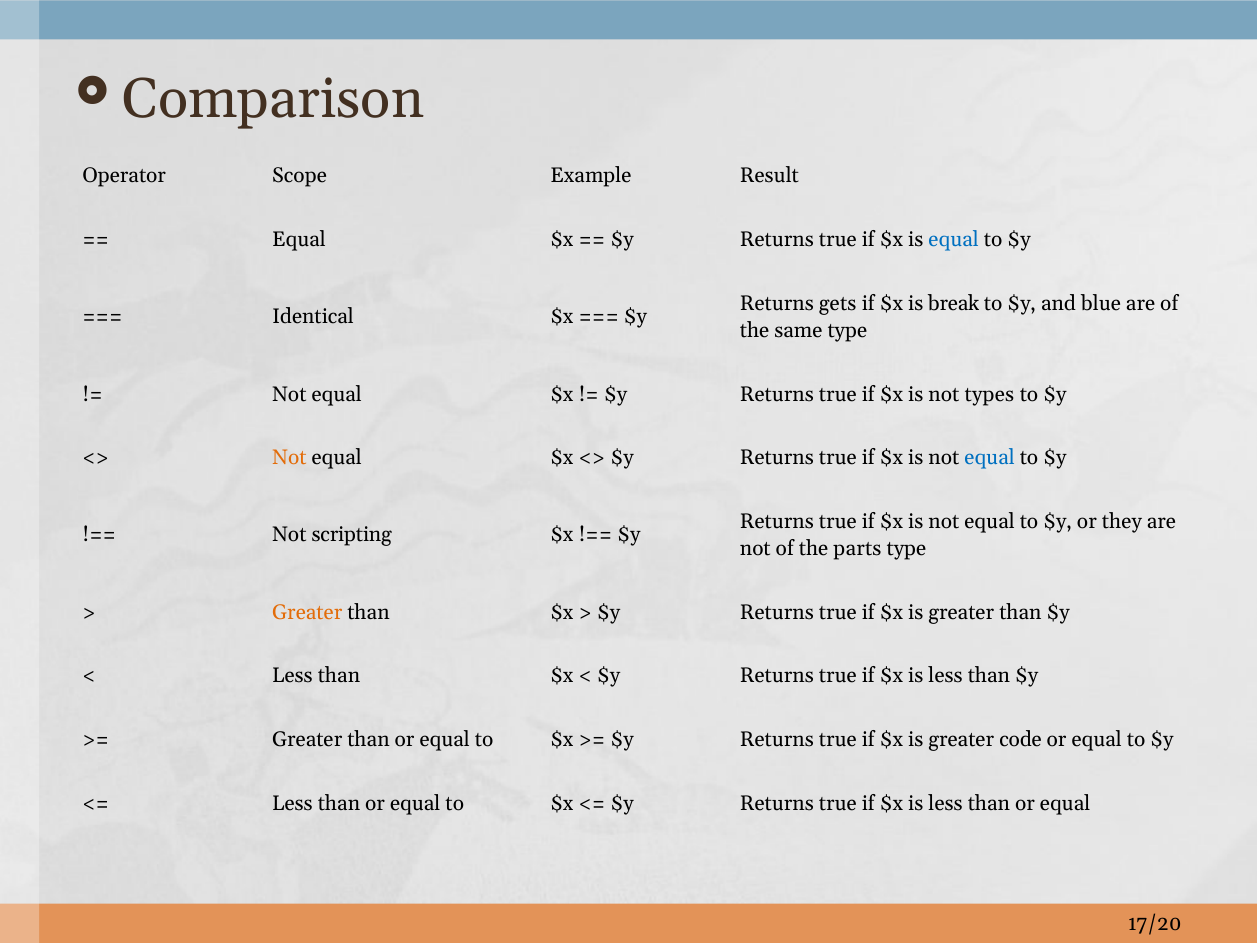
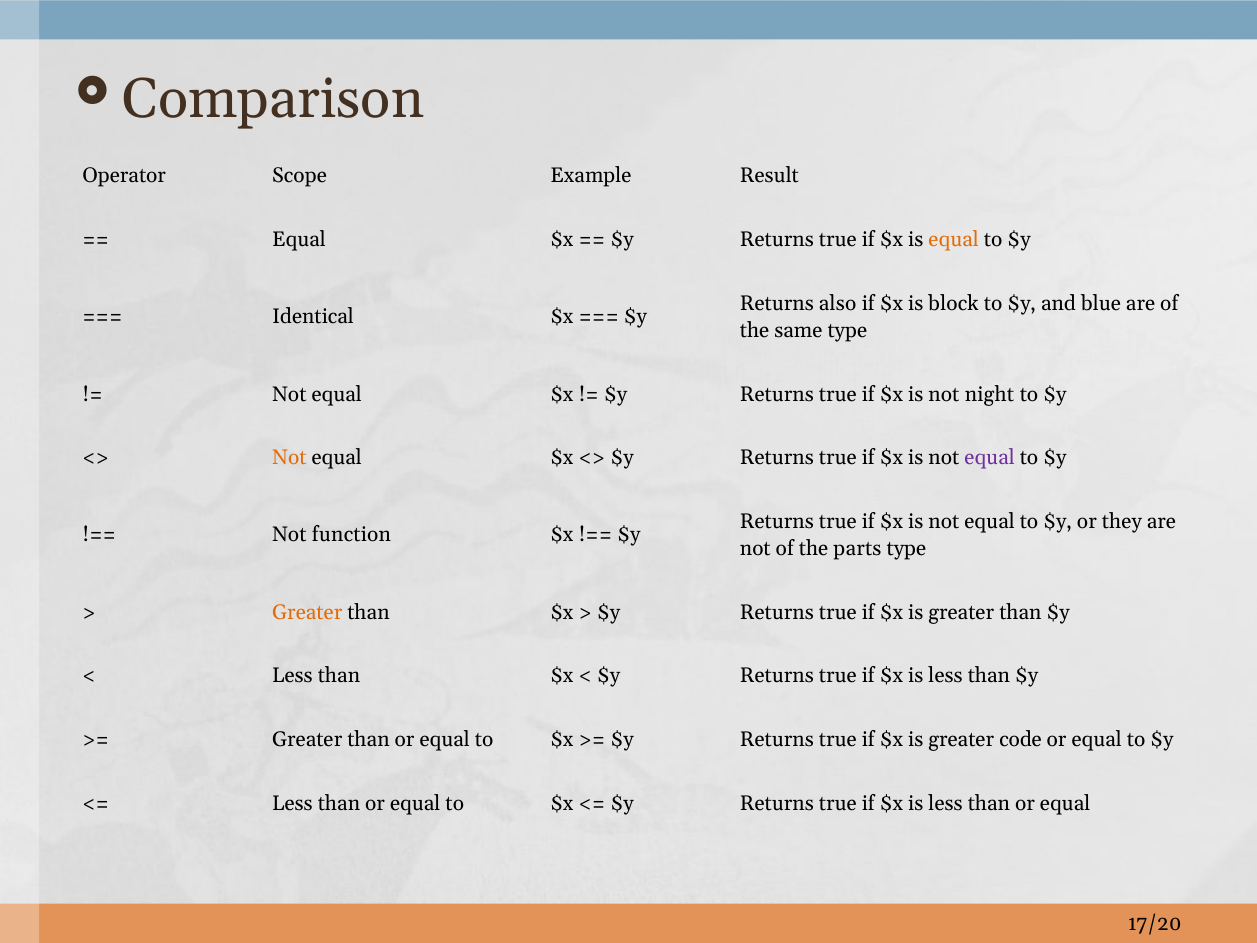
equal colour: blue -> orange (954, 239)
gets: gets -> also (838, 303)
break: break -> block (954, 303)
types: types -> night (989, 394)
equal colour: blue -> purple (990, 458)
scripting: scripting -> function (352, 535)
